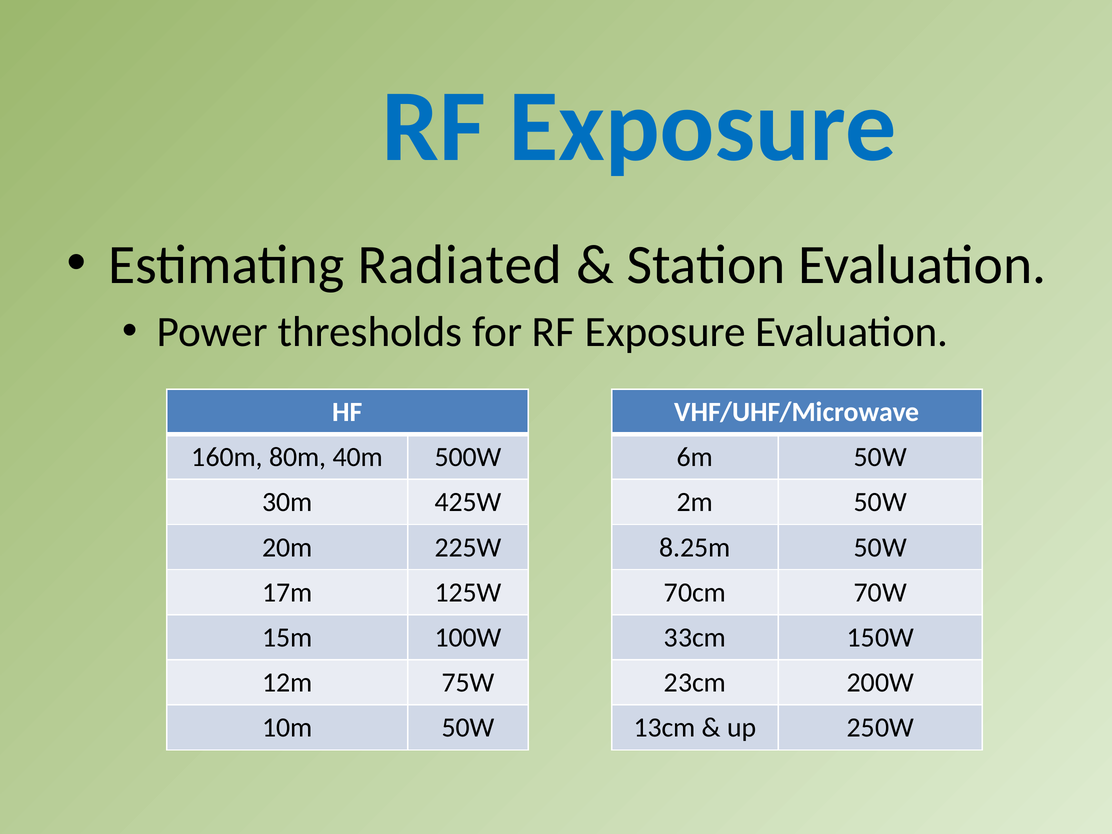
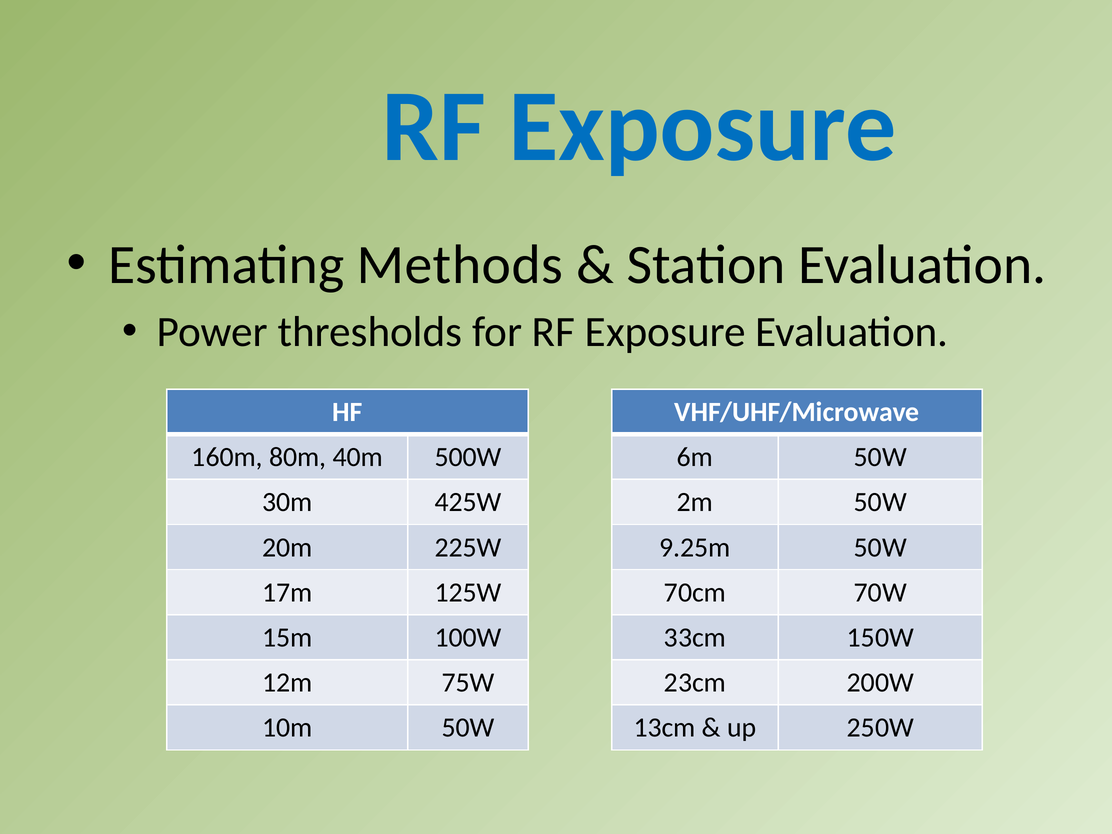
Radiated: Radiated -> Methods (460, 265)
8.25m: 8.25m -> 9.25m (695, 547)
